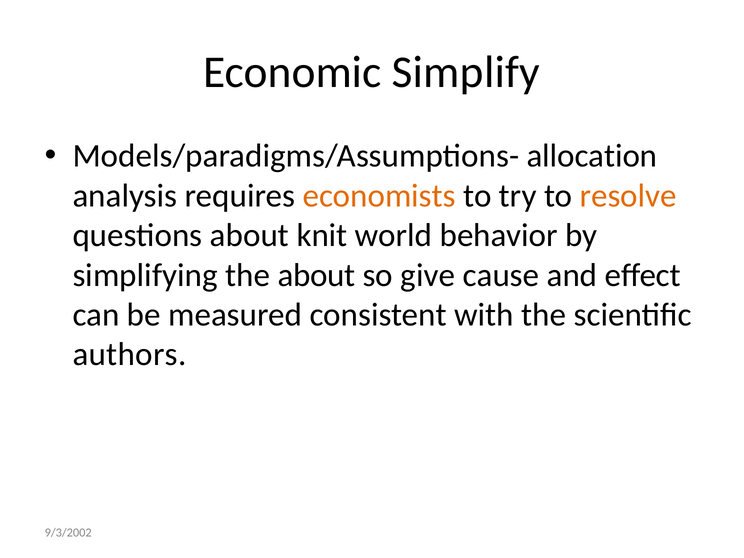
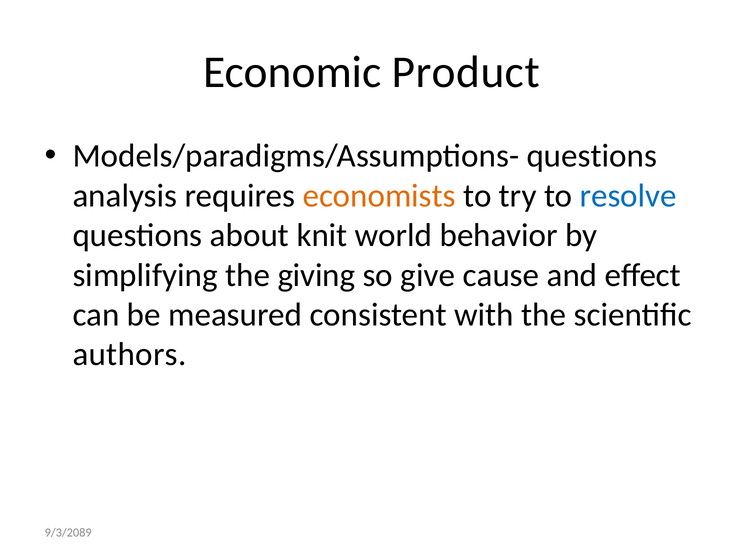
Simplify: Simplify -> Product (466, 72)
Models/paradigms/Assumptions- allocation: allocation -> questions (592, 156)
resolve colour: orange -> blue (628, 196)
the about: about -> giving (316, 275)
9/3/2002: 9/3/2002 -> 9/3/2089 (68, 533)
